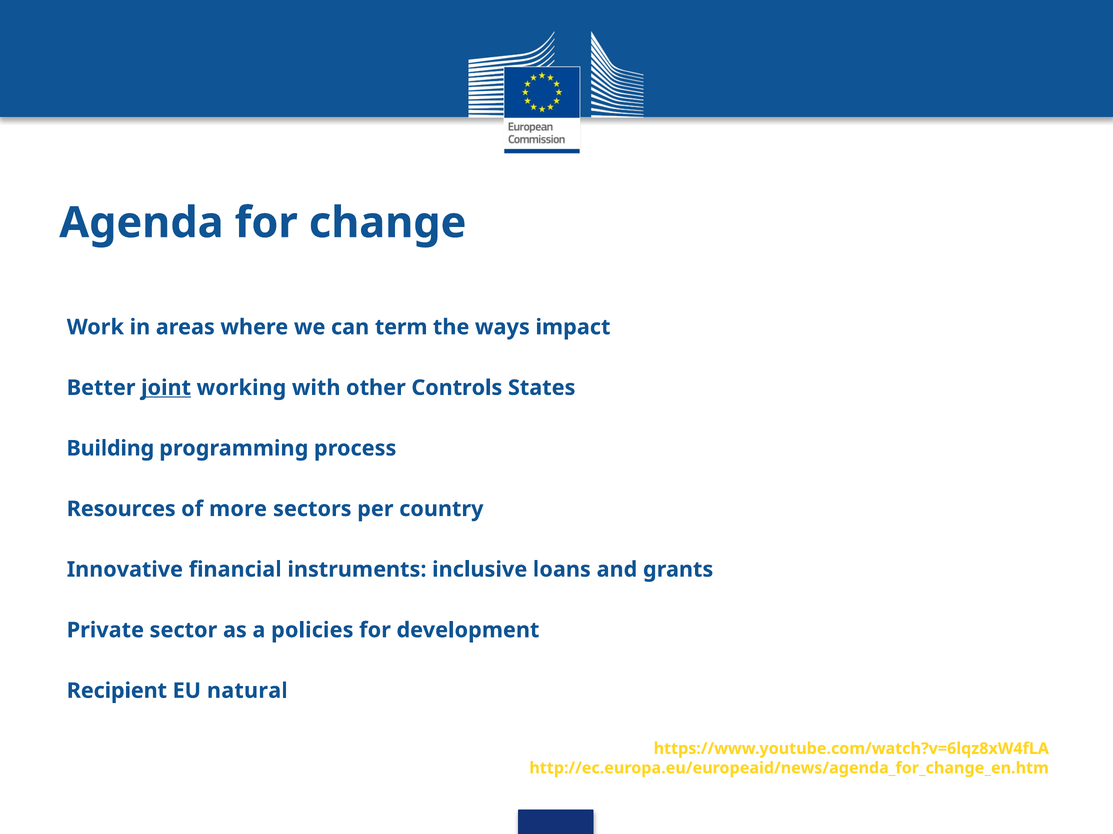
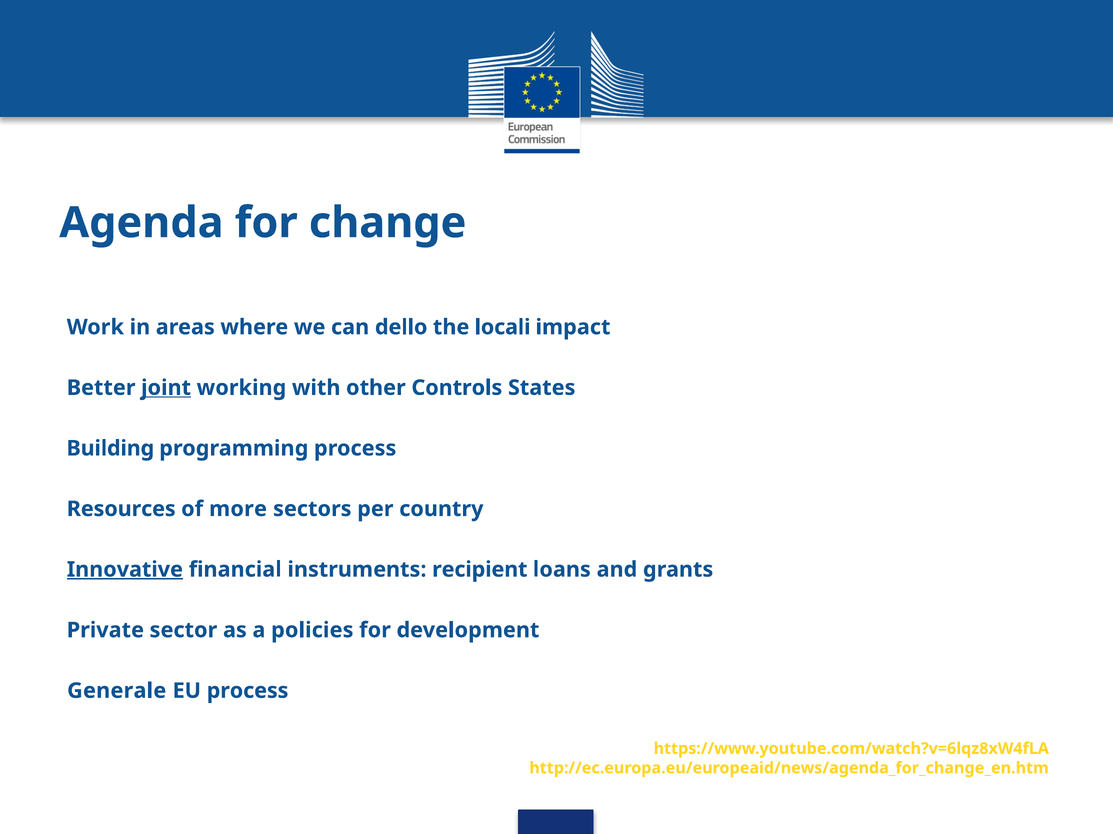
term: term -> dello (401, 327)
ways: ways -> locali (503, 327)
Innovative underline: none -> present (125, 570)
inclusive: inclusive -> recipient (480, 570)
Recipient: Recipient -> Generale (117, 691)
EU natural: natural -> process (248, 691)
